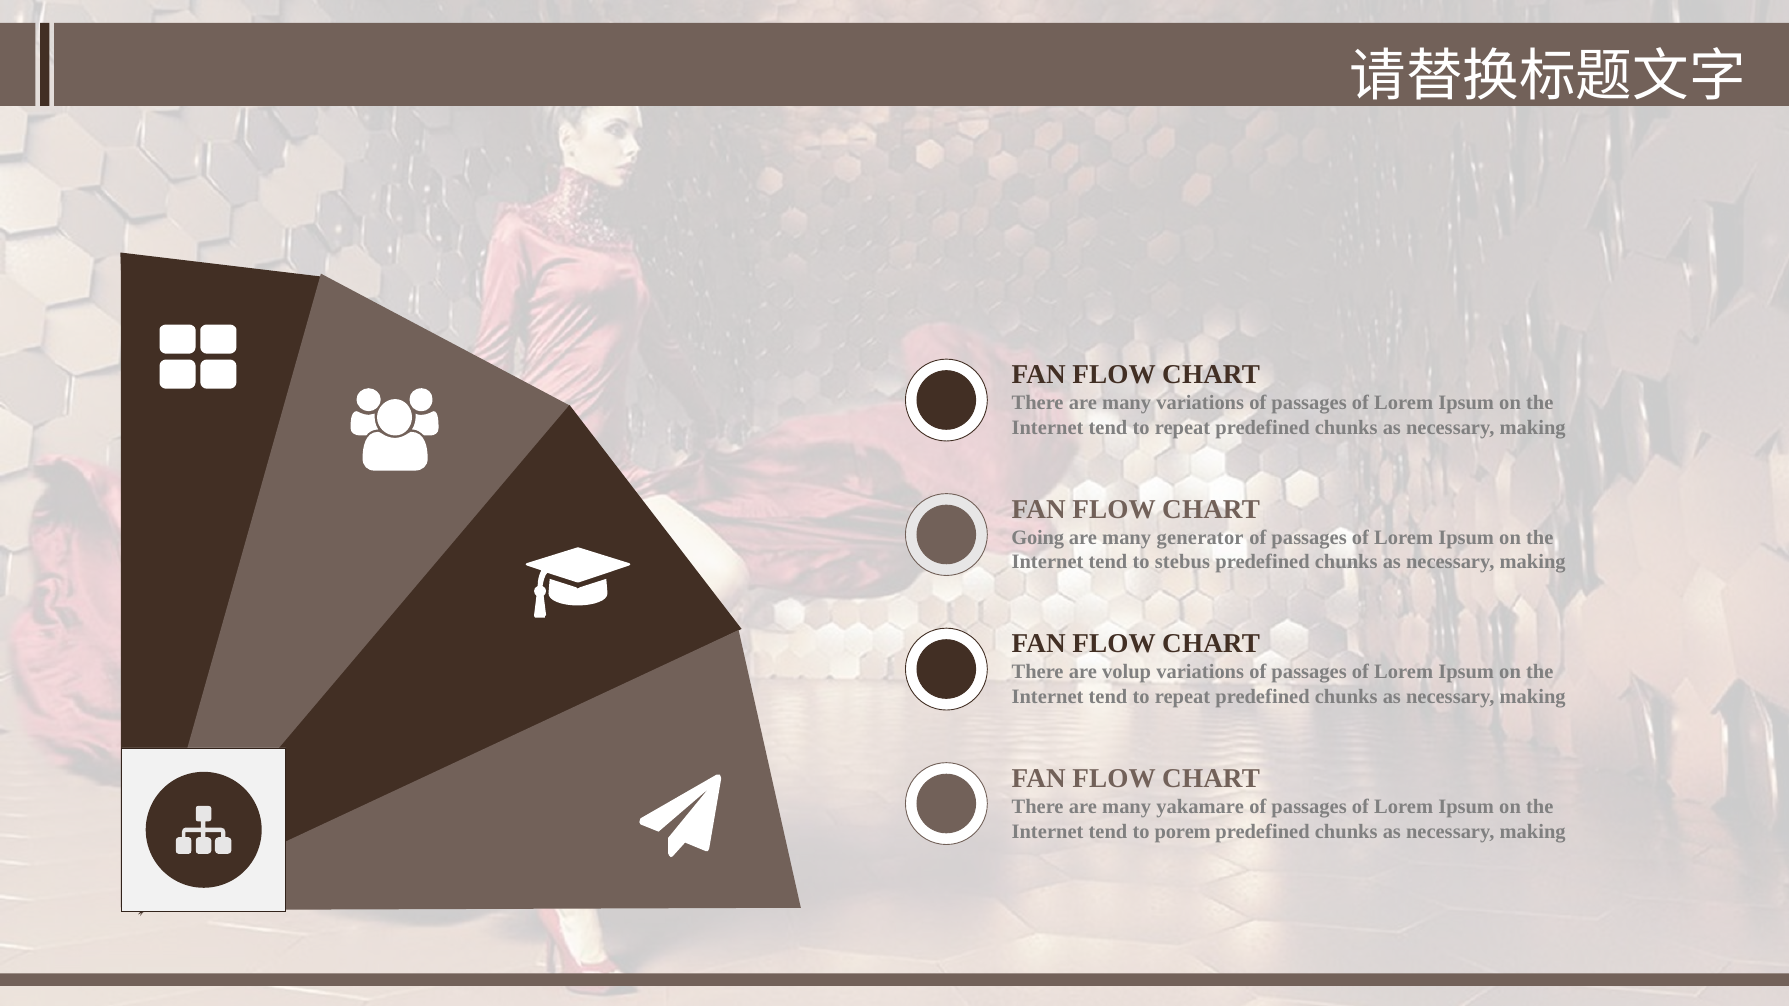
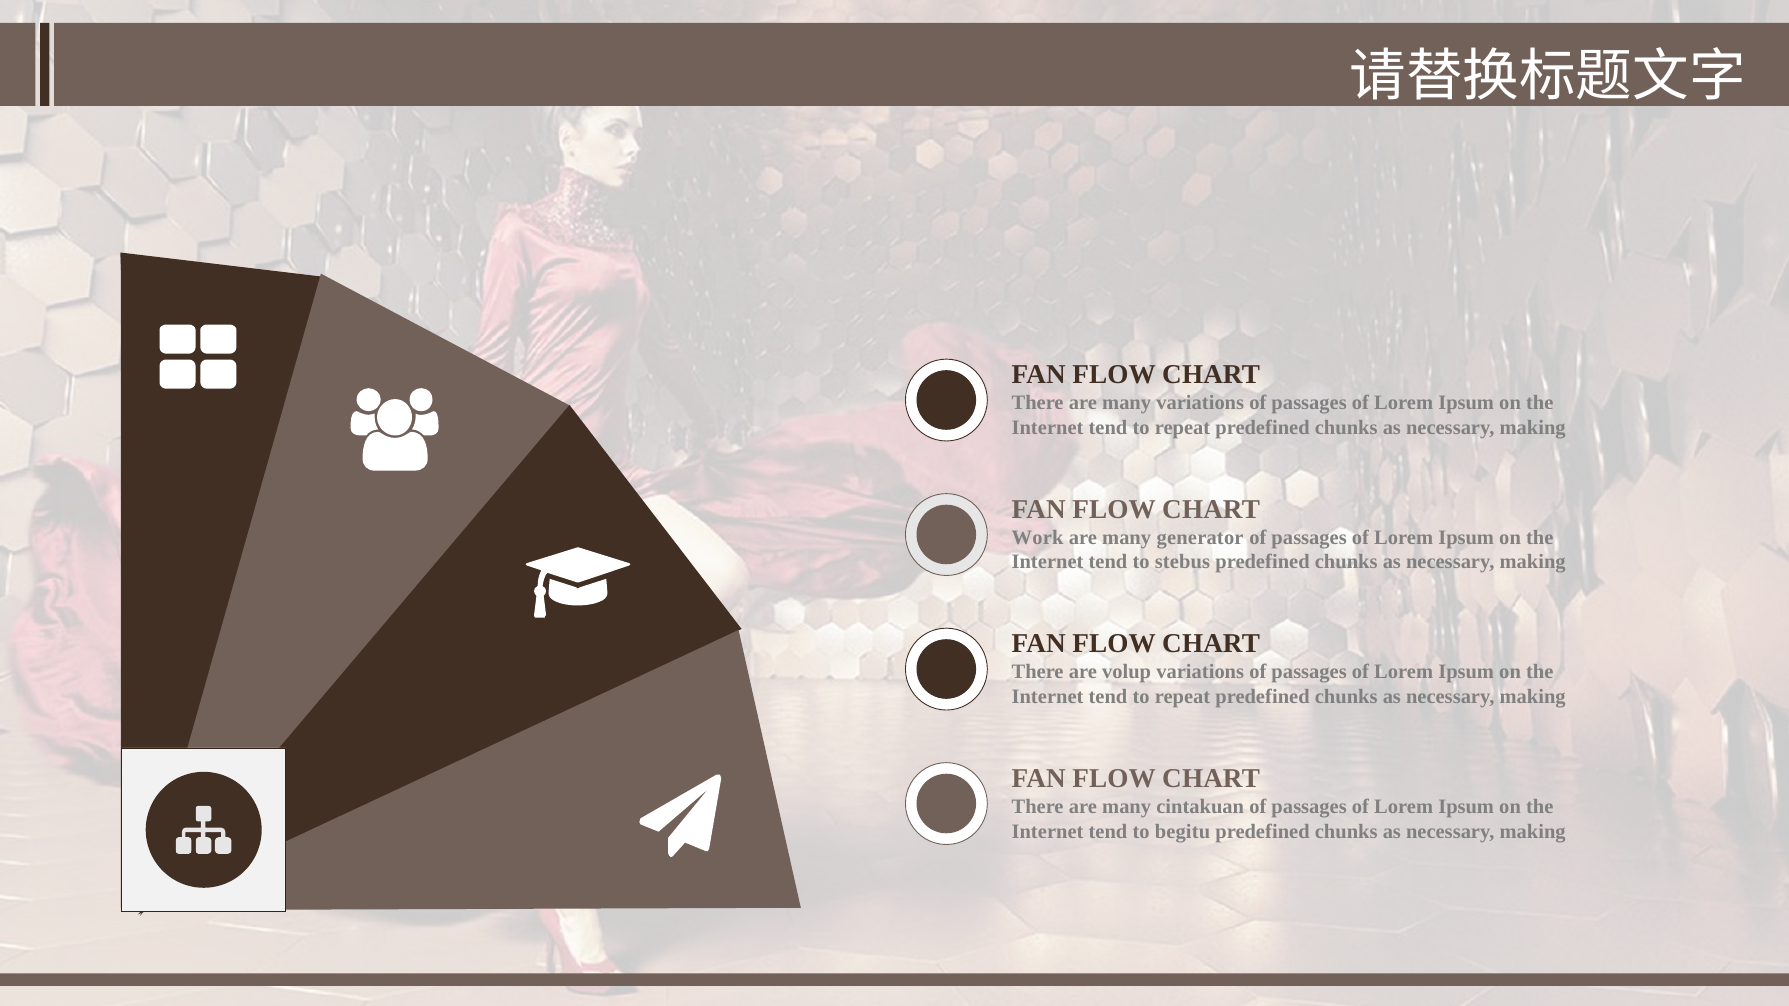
Going: Going -> Work (1038, 538)
yakamare: yakamare -> cintakuan (1200, 807)
porem: porem -> begitu (1182, 831)
